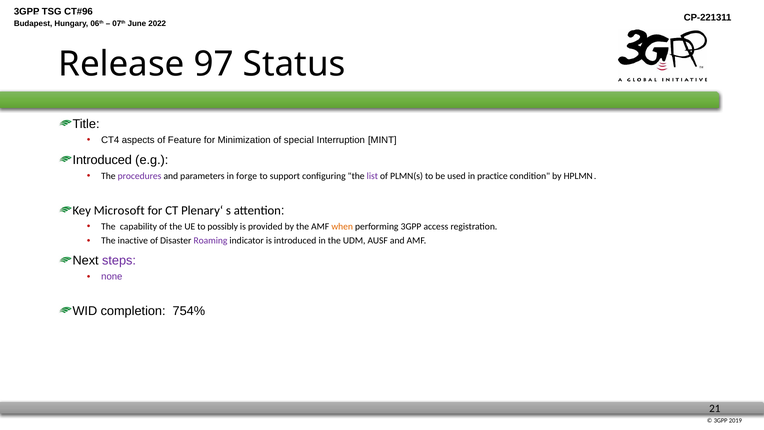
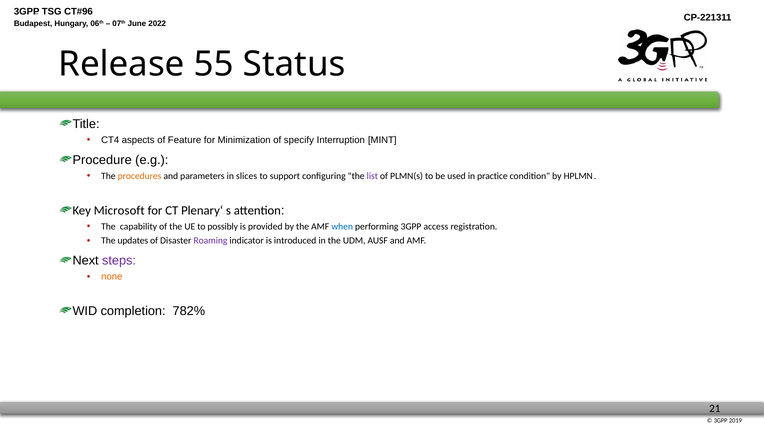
97: 97 -> 55 (214, 64)
special: special -> specify (299, 140)
Introduced: Introduced -> Procedure (102, 160)
procedures colour: purple -> orange (140, 176)
forge: forge -> slices (247, 176)
when colour: orange -> blue (342, 226)
inactive: inactive -> updates (133, 241)
none colour: purple -> orange (112, 277)
754%: 754% -> 782% (189, 311)
